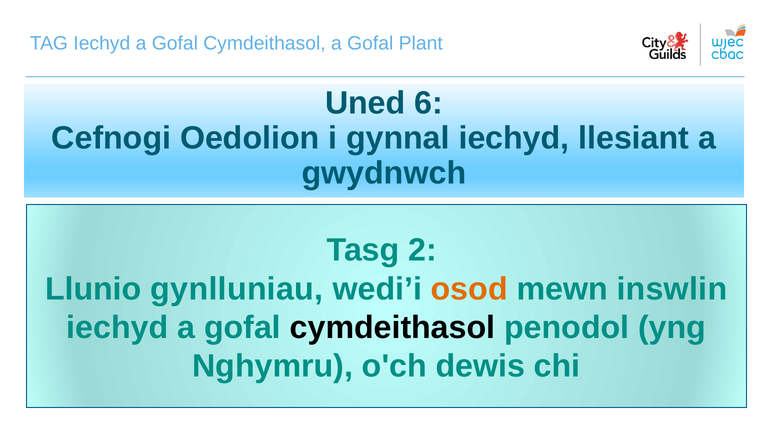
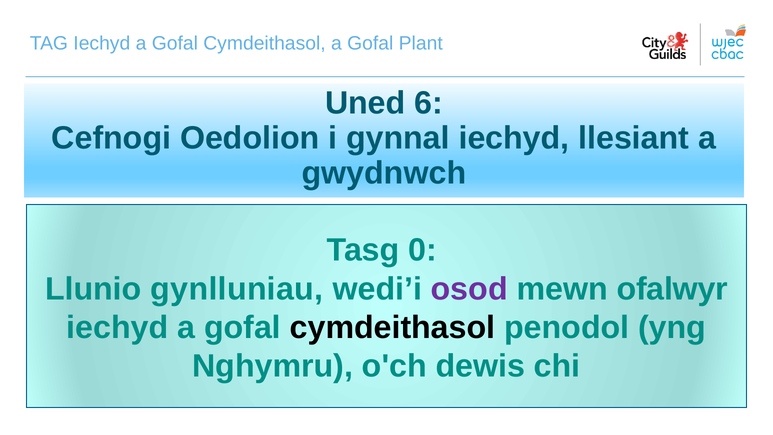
2: 2 -> 0 (423, 250)
osod colour: orange -> purple (469, 289)
inswlin: inswlin -> ofalwyr (672, 289)
